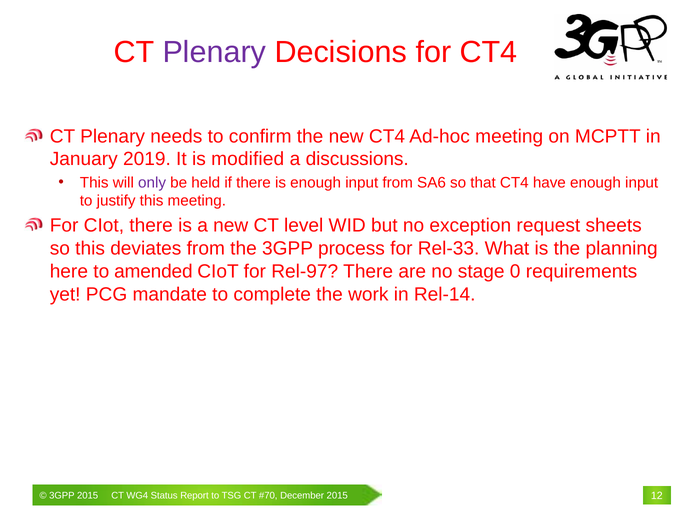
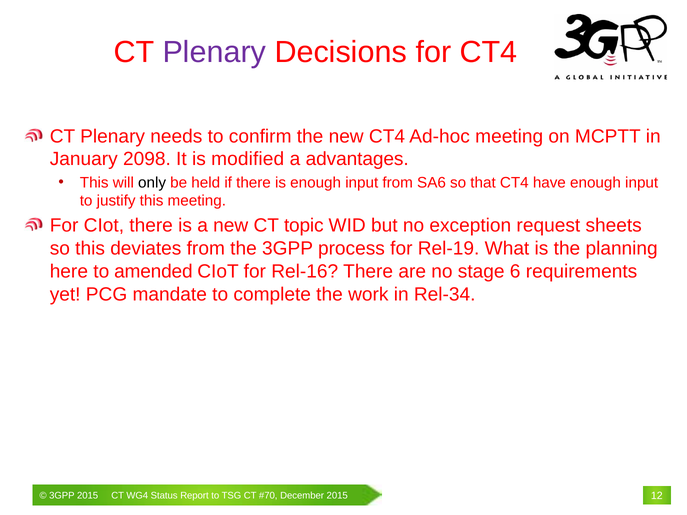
2019: 2019 -> 2098 (147, 159)
discussions: discussions -> advantages (357, 159)
only colour: purple -> black (152, 183)
level: level -> topic (304, 226)
Rel-33: Rel-33 -> Rel-19 (449, 249)
Rel-97: Rel-97 -> Rel-16 (305, 271)
0: 0 -> 6 (515, 271)
Rel-14: Rel-14 -> Rel-34 (445, 294)
